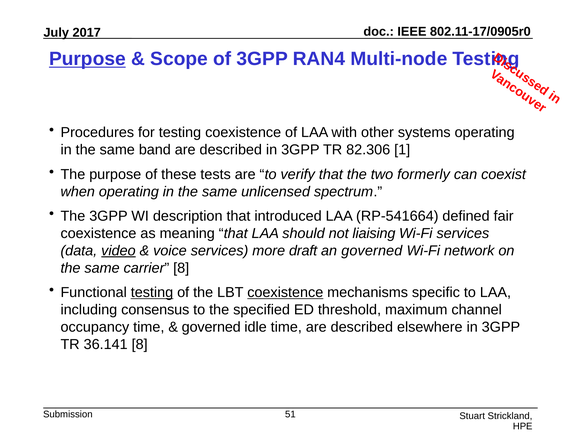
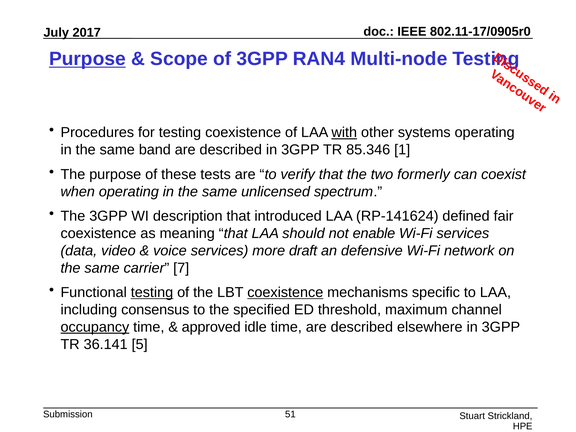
with underline: none -> present (344, 133)
82.306: 82.306 -> 85.346 (368, 150)
RP-541664: RP-541664 -> RP-141624 (397, 216)
liaising: liaising -> enable (374, 233)
video underline: present -> none (118, 251)
an governed: governed -> defensive (372, 251)
carrier 8: 8 -> 7 (181, 268)
occupancy underline: none -> present (95, 327)
governed: governed -> approved (211, 327)
36.141 8: 8 -> 5 (140, 344)
